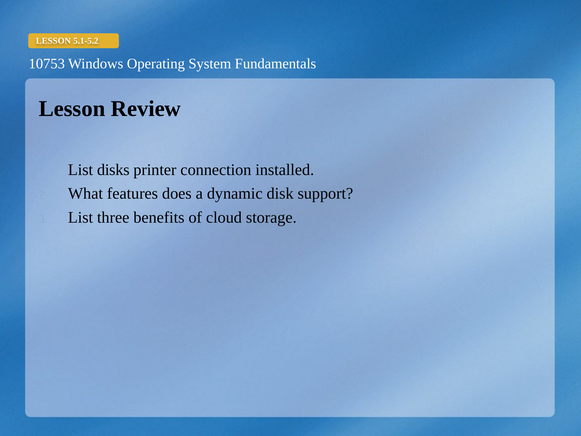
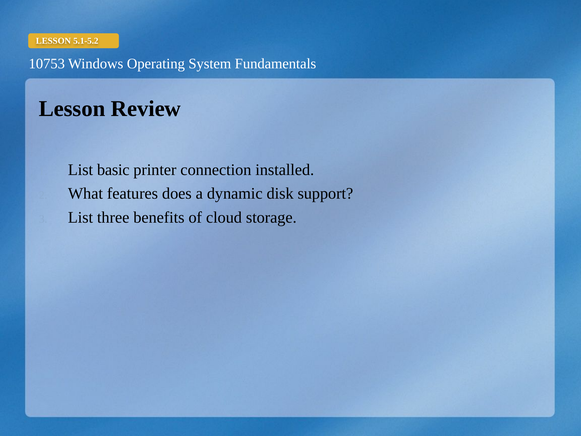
disks: disks -> basic (113, 170)
